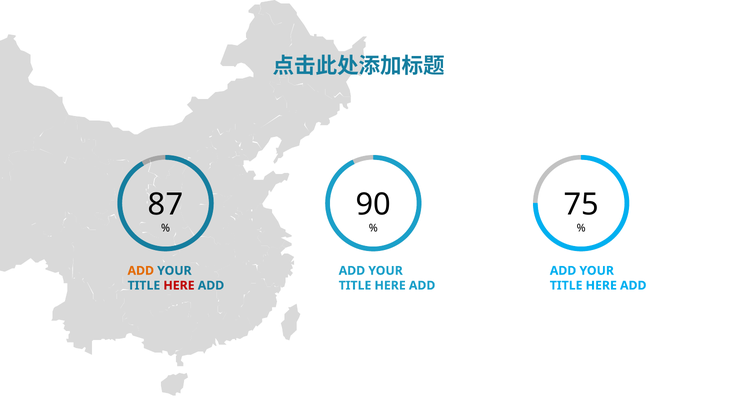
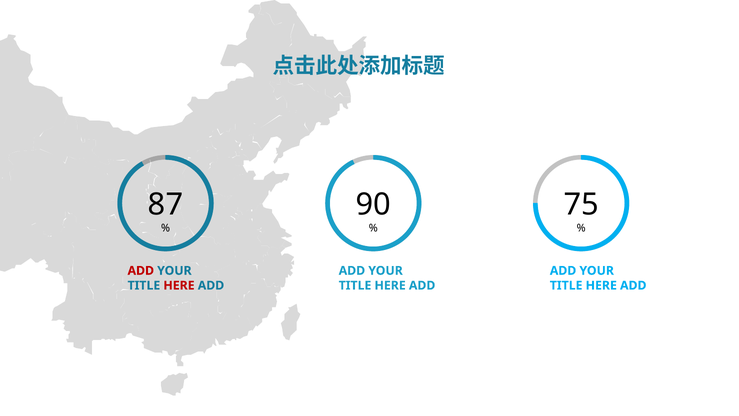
ADD colour: orange -> red (141, 271)
